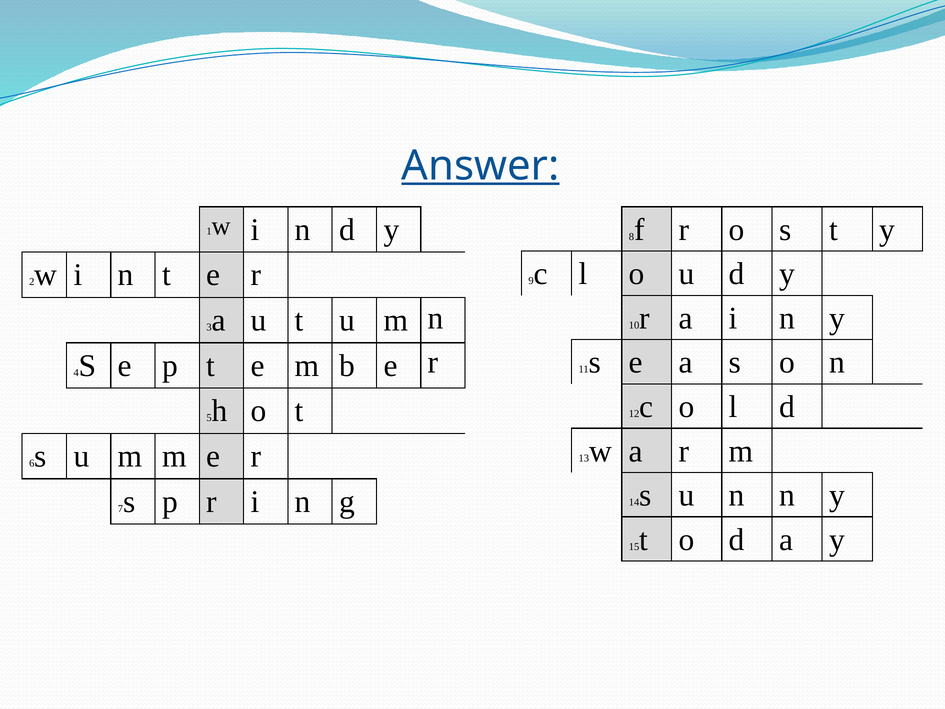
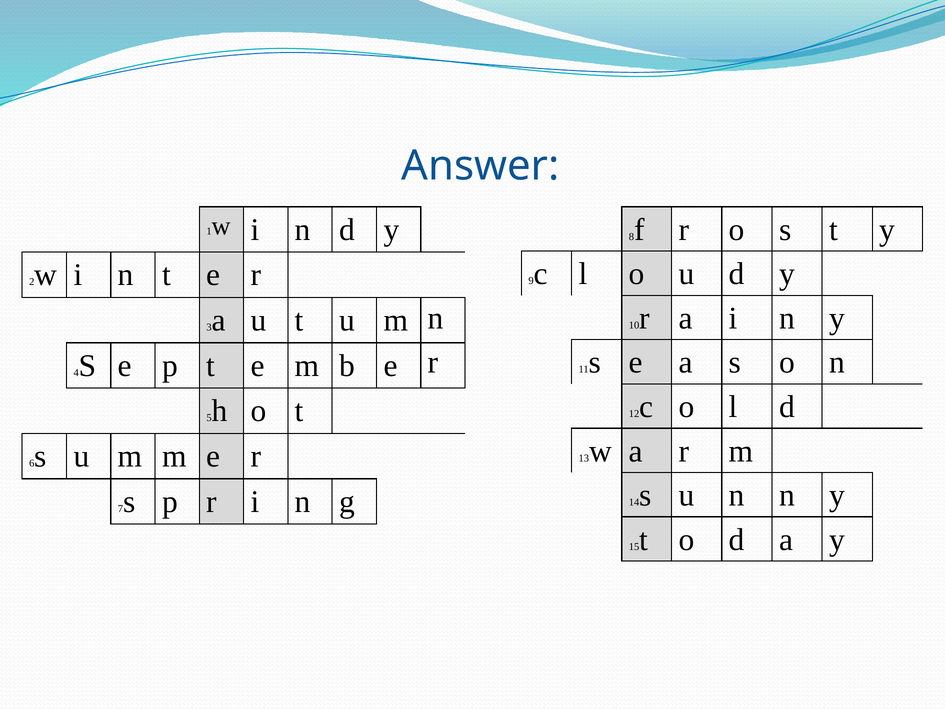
Answer underline: present -> none (480, 166)
